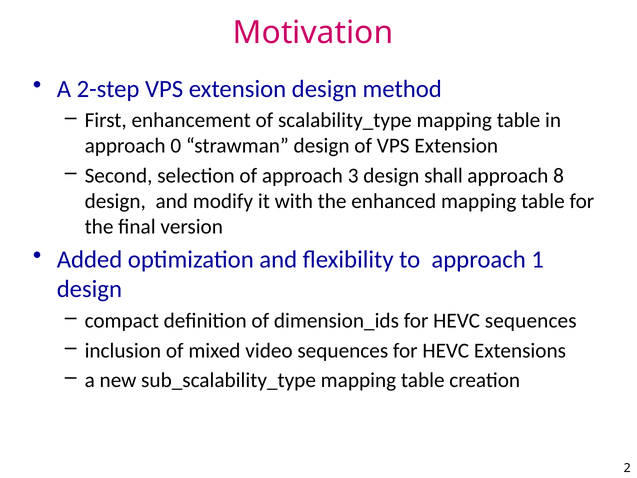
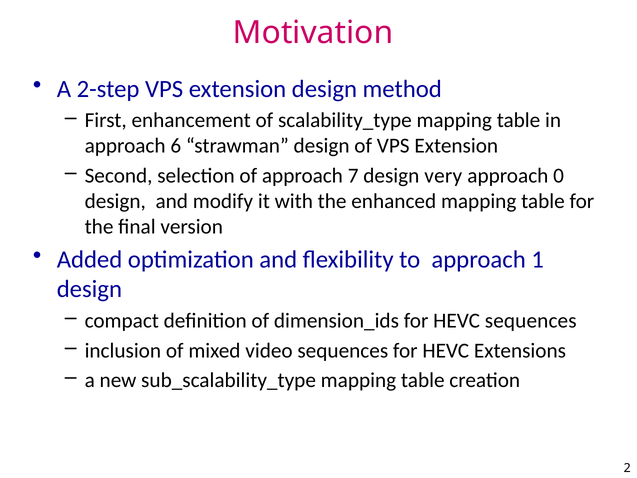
0: 0 -> 6 (176, 146)
3: 3 -> 7 (353, 176)
shall: shall -> very (443, 176)
8: 8 -> 0 (559, 176)
